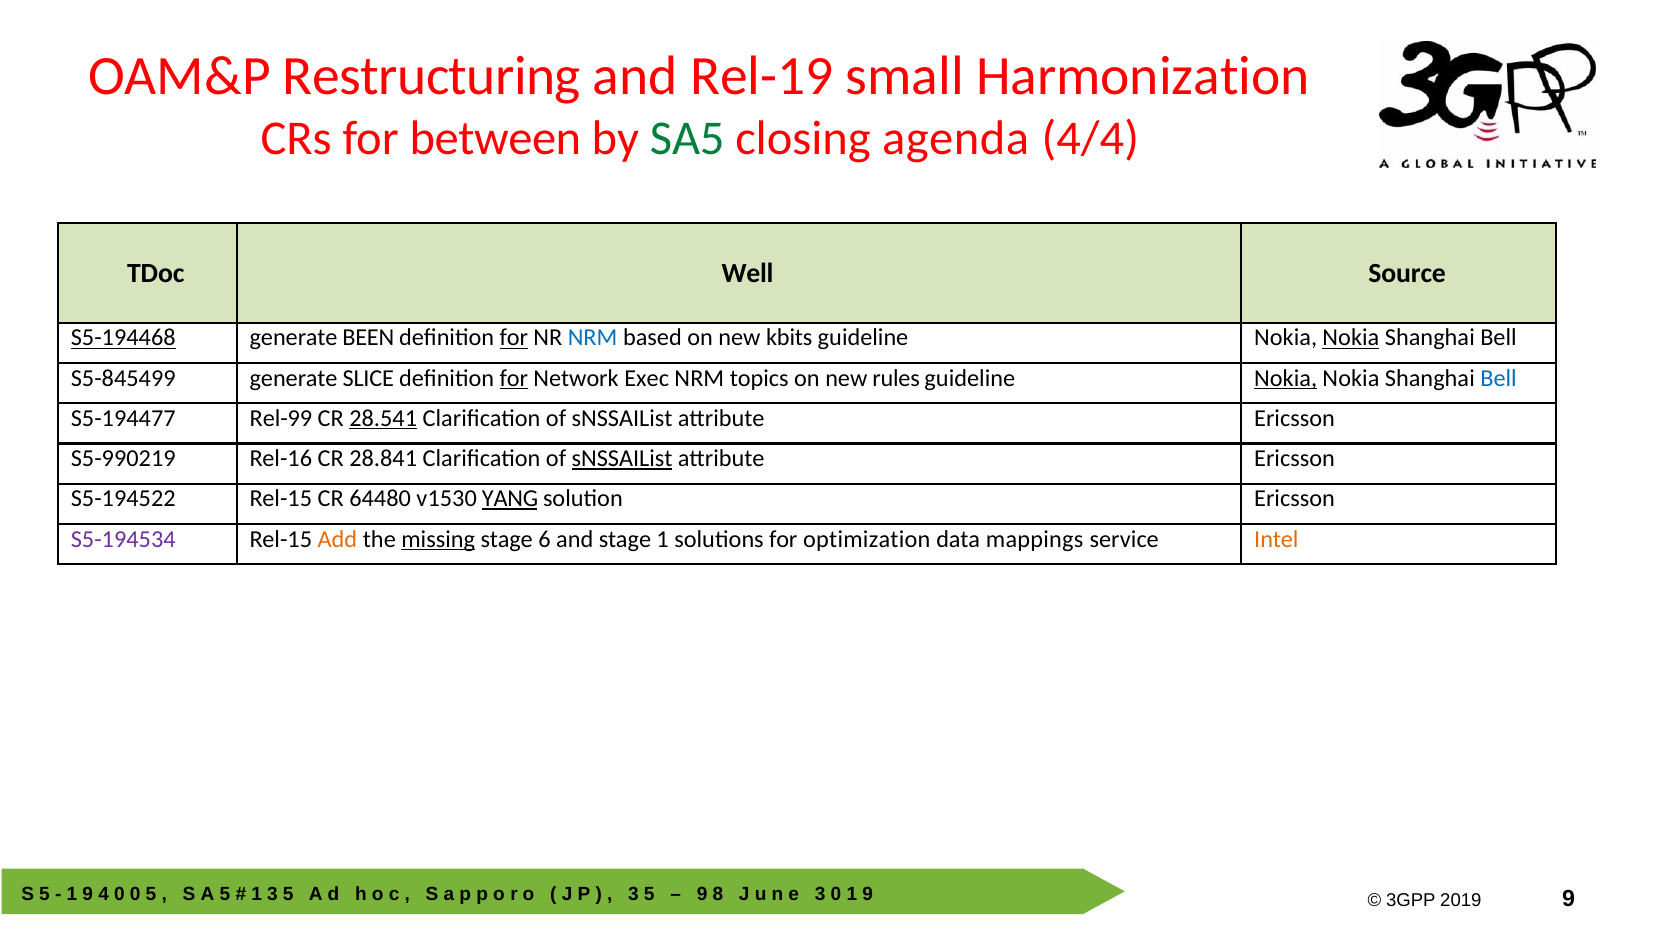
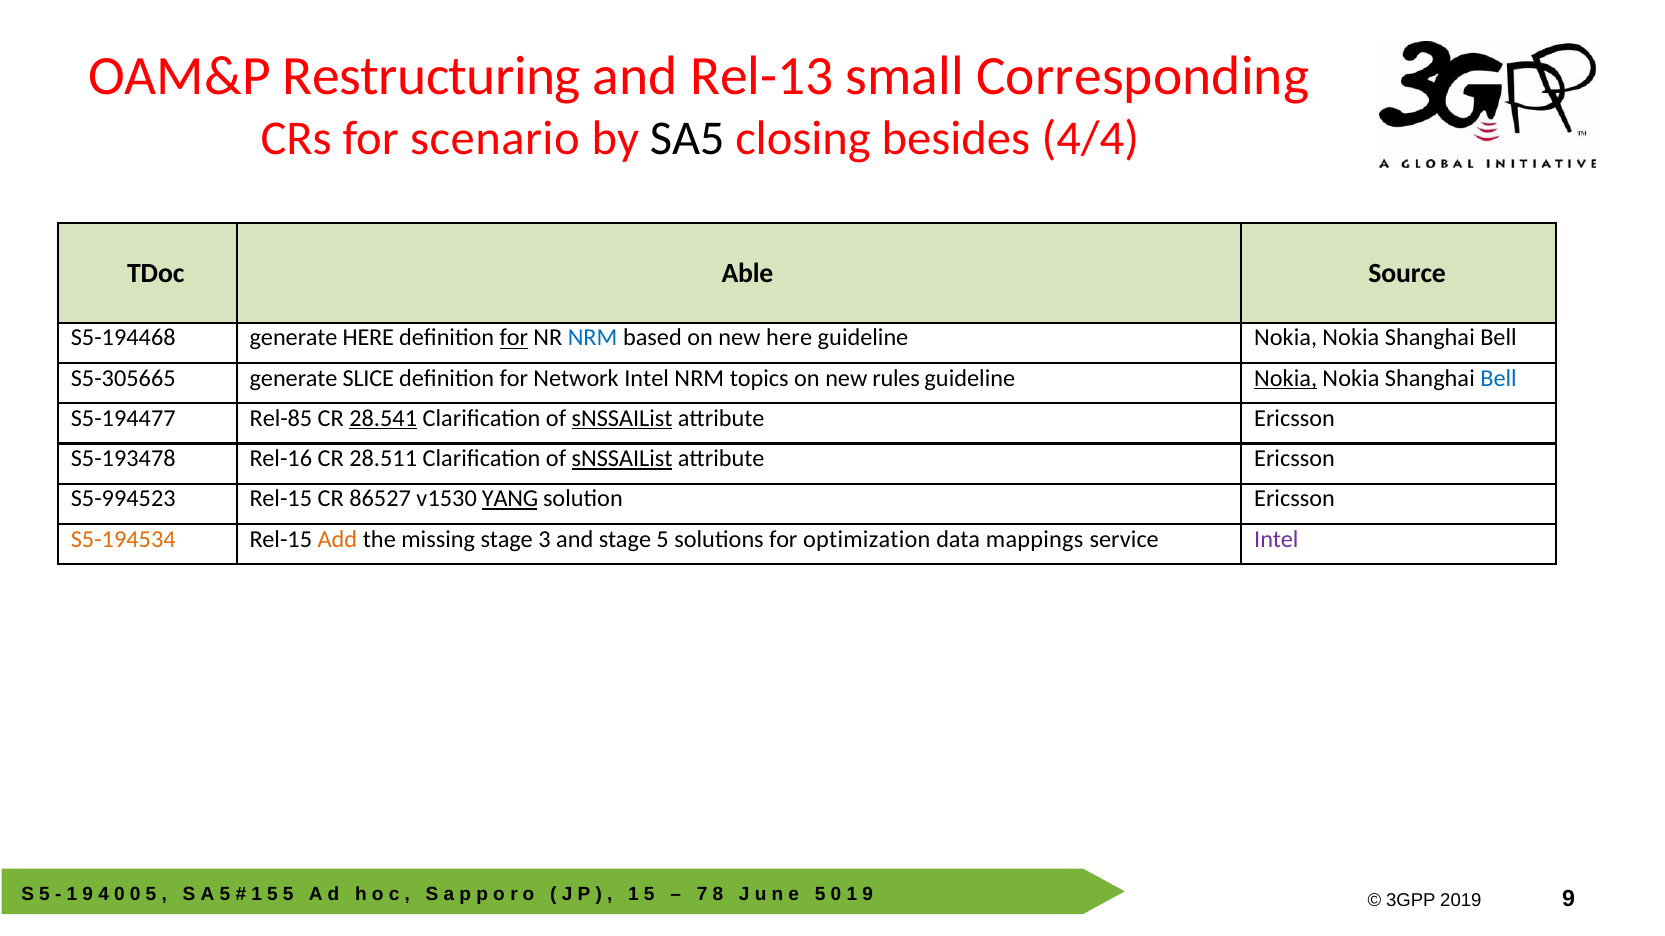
Rel-19: Rel-19 -> Rel-13 (762, 76)
Harmonization: Harmonization -> Corresponding (1143, 76)
between: between -> scenario (495, 138)
SA5 colour: green -> black (687, 138)
agenda: agenda -> besides (956, 138)
Well: Well -> Able (748, 273)
S5-194468 underline: present -> none (123, 338)
generate BEEN: BEEN -> HERE (368, 338)
new kbits: kbits -> here (789, 338)
Nokia underline: present -> none (1351, 338)
S5-845499: S5-845499 -> S5-305665 (123, 378)
for underline: present -> none (514, 378)
Network Exec: Exec -> Intel (647, 378)
Rel-99: Rel-99 -> Rel-85 (281, 419)
sNSSAIList underline: none -> present (622, 419)
S5-990219: S5-990219 -> S5-193478 (123, 459)
28.841: 28.841 -> 28.511 (383, 459)
S5-194522: S5-194522 -> S5-994523 (123, 499)
64480: 64480 -> 86527 (380, 499)
S5-194534 colour: purple -> orange (123, 539)
missing underline: present -> none (438, 539)
6: 6 -> 3 (545, 539)
stage 1: 1 -> 5 (663, 539)
Intel colour: orange -> purple (1276, 539)
3: 3 -> 5 (272, 894)
3: 3 -> 1 (633, 894)
9: 9 -> 7 (702, 894)
3: 3 -> 5 (820, 894)
